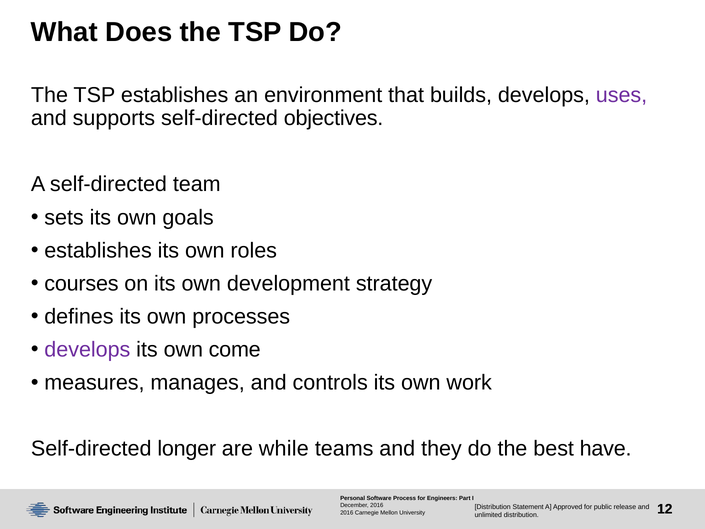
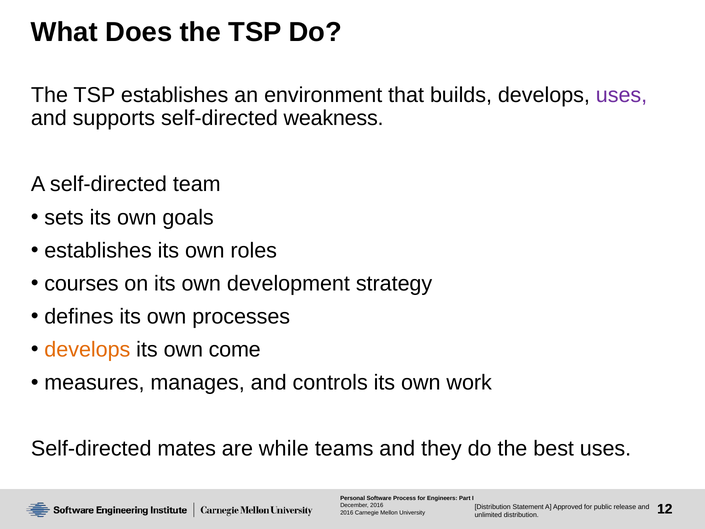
objectives: objectives -> weakness (334, 118)
develops colour: purple -> orange (87, 350)
longer: longer -> mates (187, 449)
best have: have -> uses (606, 449)
